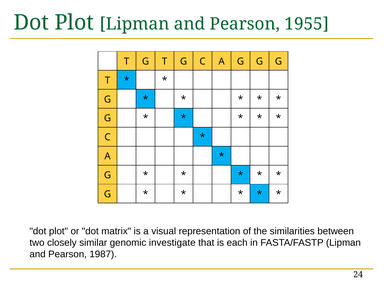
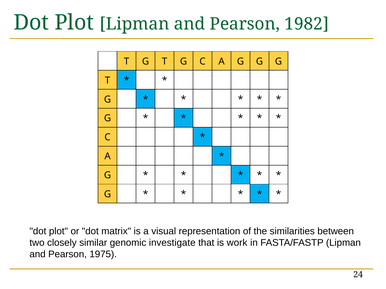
1955: 1955 -> 1982 (307, 24)
each: each -> work (237, 243)
1987: 1987 -> 1975 (103, 255)
